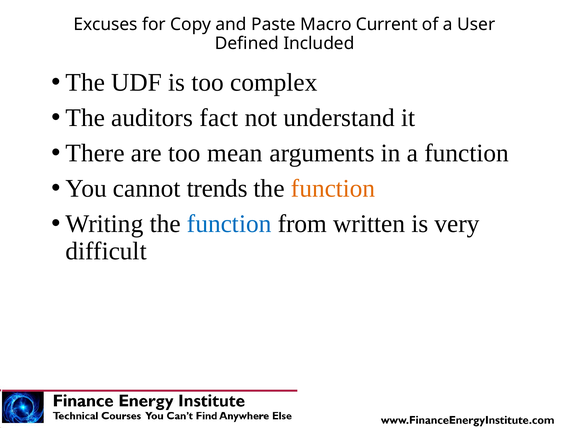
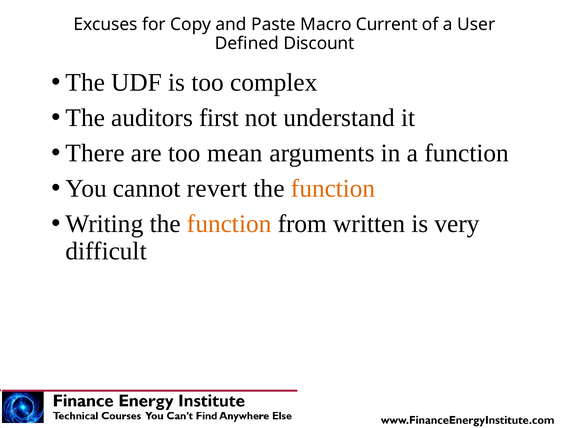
Included: Included -> Discount (319, 43)
fact: fact -> first (219, 118)
trends: trends -> revert (217, 188)
function colour: blue -> orange (229, 223)
